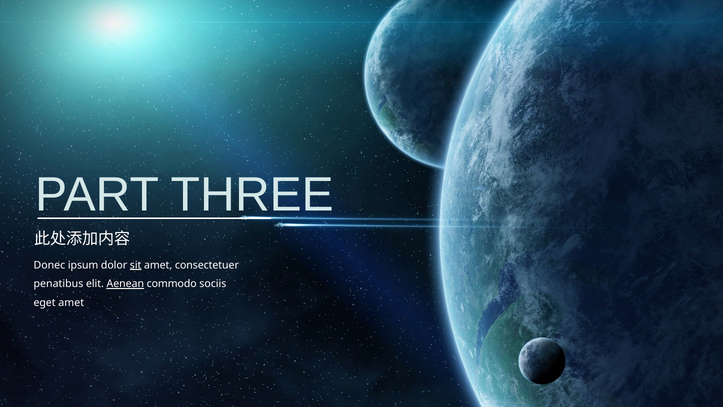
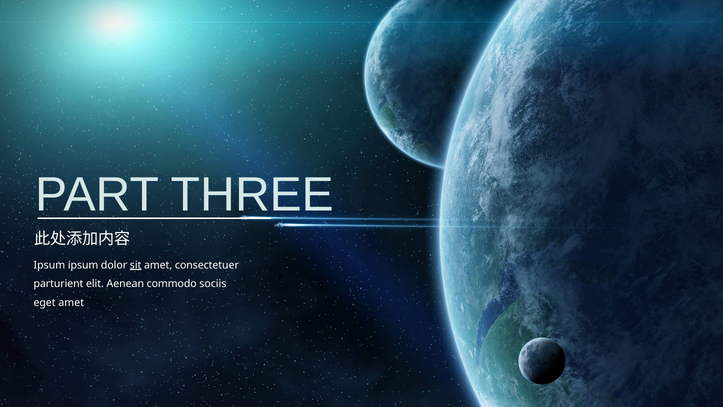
Donec: Donec -> Ipsum (49, 265)
penatibus: penatibus -> parturient (59, 284)
Aenean underline: present -> none (125, 284)
